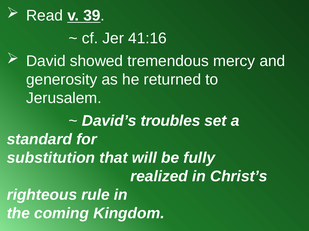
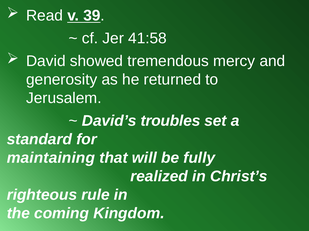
41:16: 41:16 -> 41:58 (148, 38)
substitution: substitution -> maintaining (51, 158)
